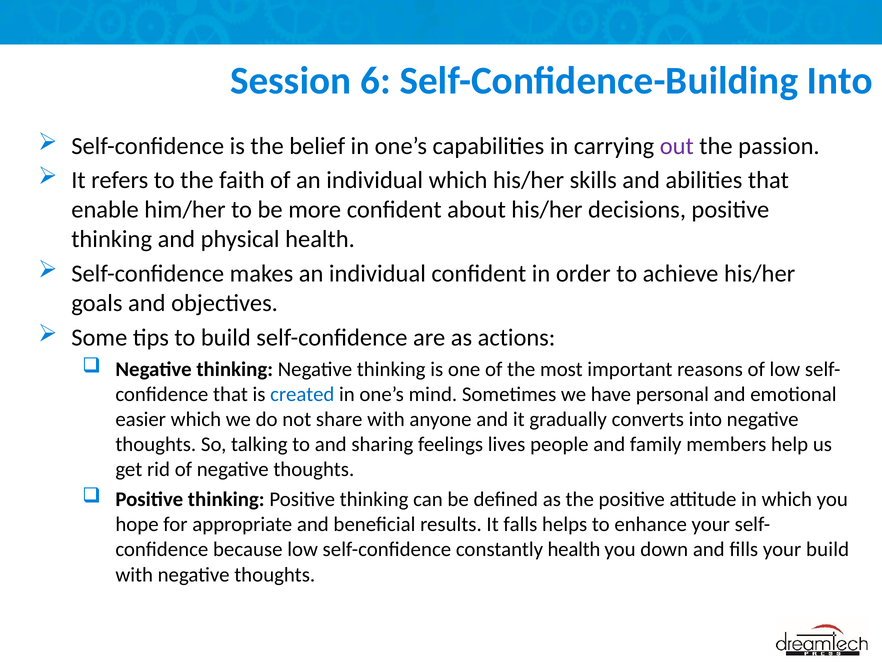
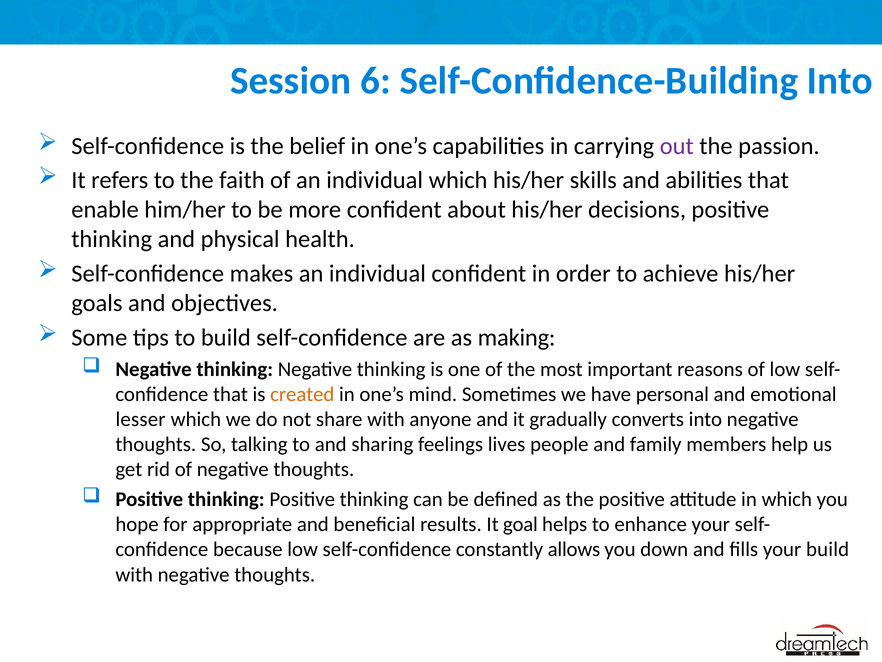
actions: actions -> making (517, 337)
created colour: blue -> orange (302, 394)
easier: easier -> lesser (141, 419)
falls: falls -> goal (520, 524)
constantly health: health -> allows (574, 549)
